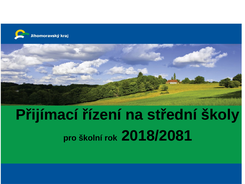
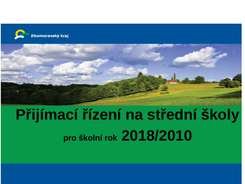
2018/2081: 2018/2081 -> 2018/2010 (157, 136)
